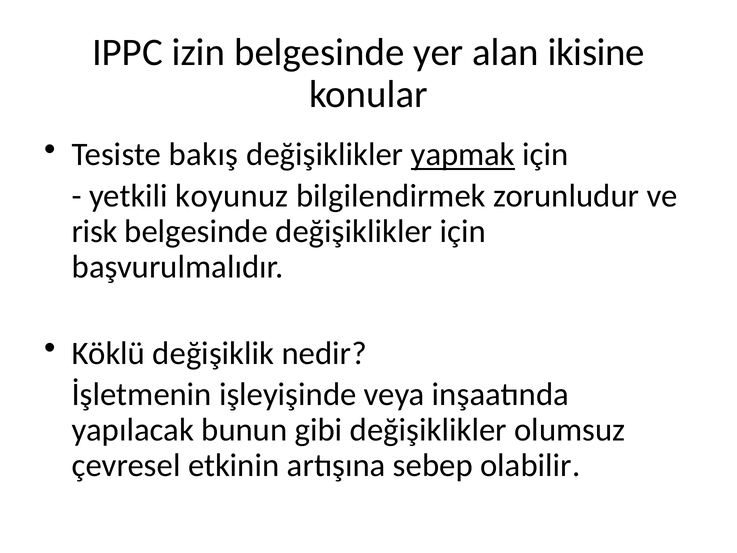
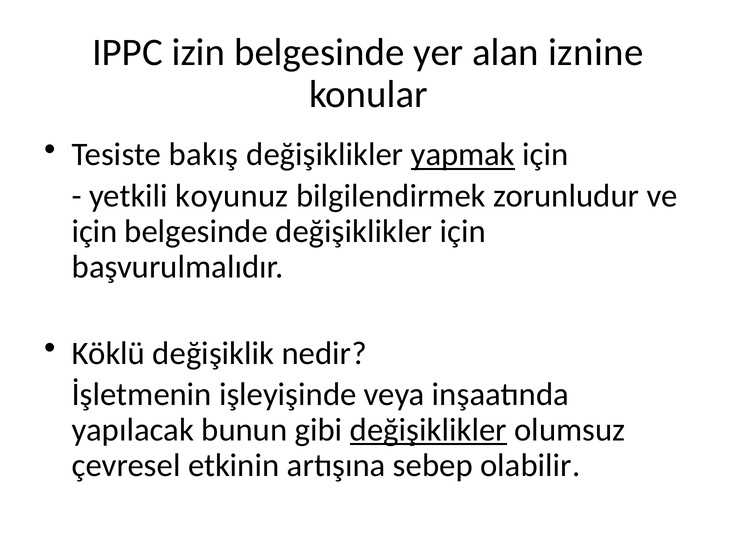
ikisine: ikisine -> iznine (596, 52)
risk: risk -> için (95, 231)
değişiklikler underline: none -> present (428, 430)
